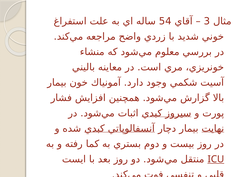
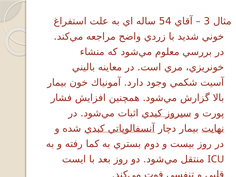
ICU underline: present -> none (216, 159)
